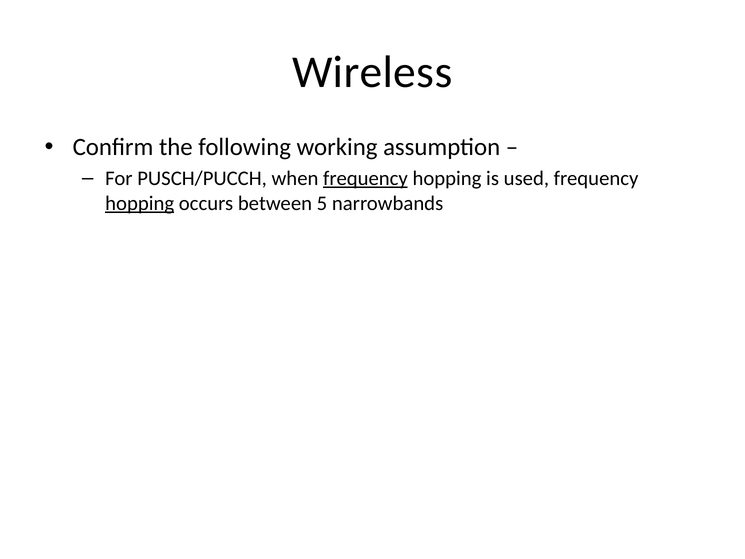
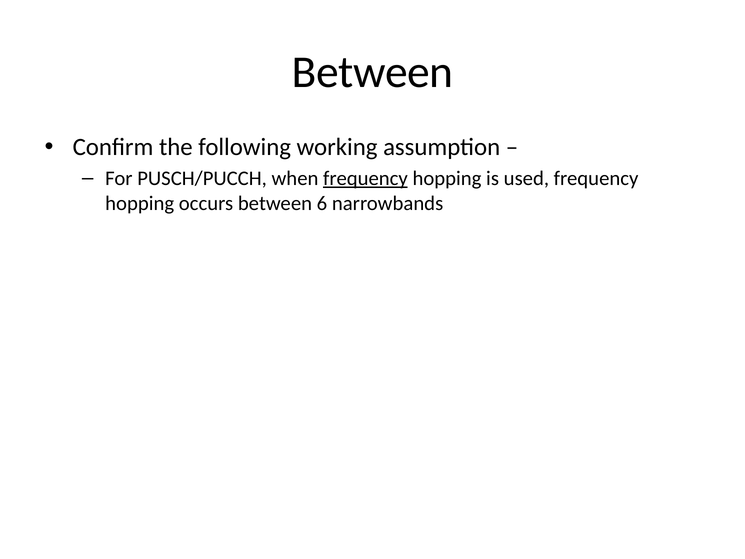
Wireless: Wireless -> Between (373, 72)
hopping underline: present -> none (140, 203)
5: 5 -> 6 (322, 203)
